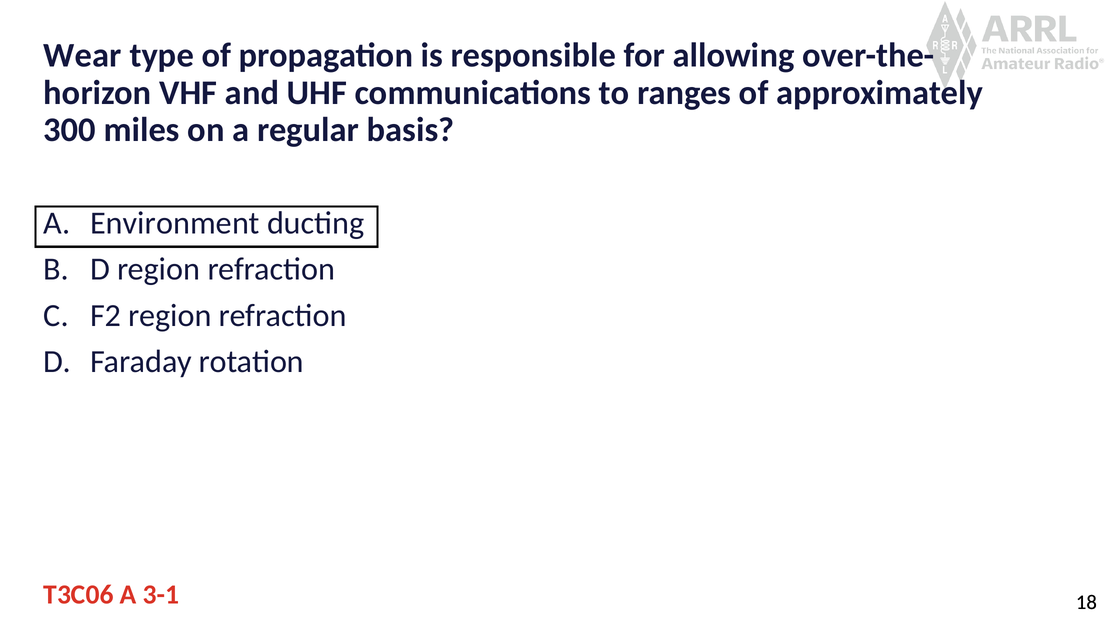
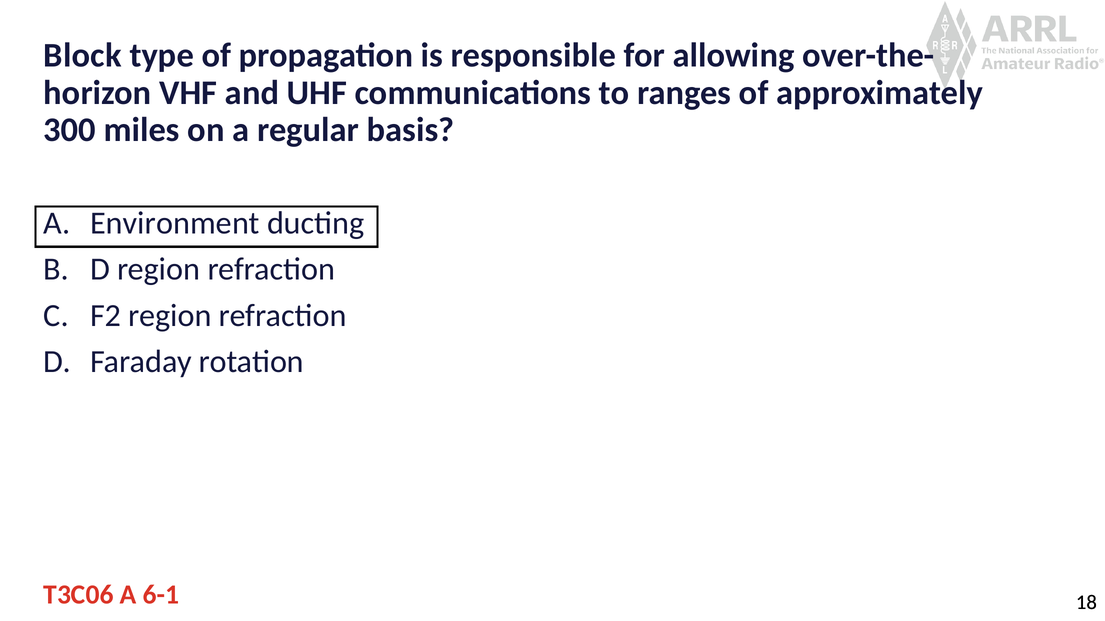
Wear: Wear -> Block (83, 56)
3-1: 3-1 -> 6-1 (161, 595)
